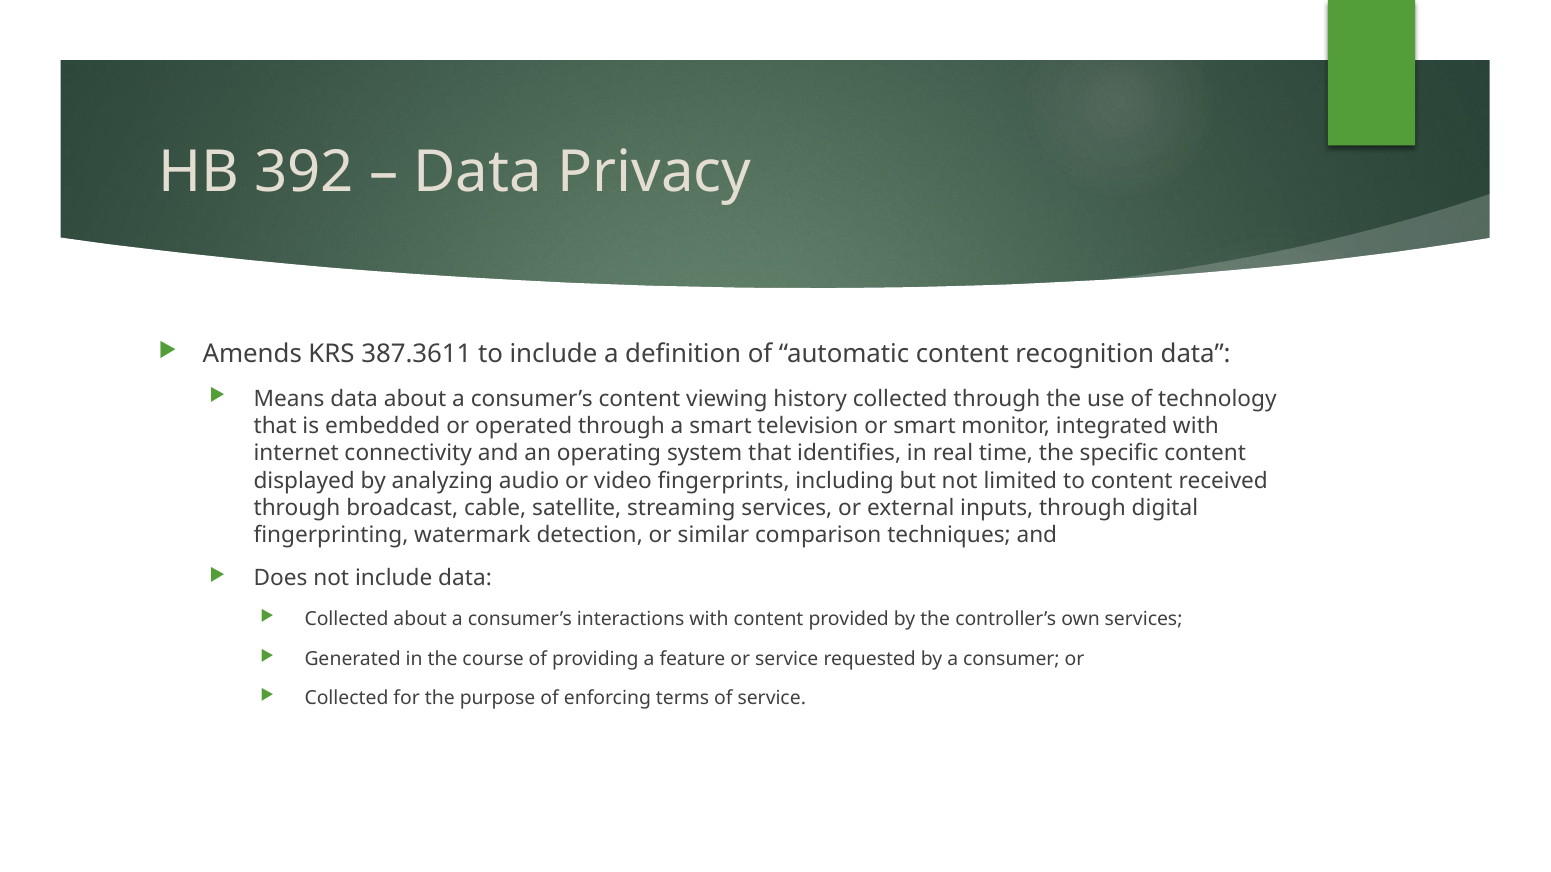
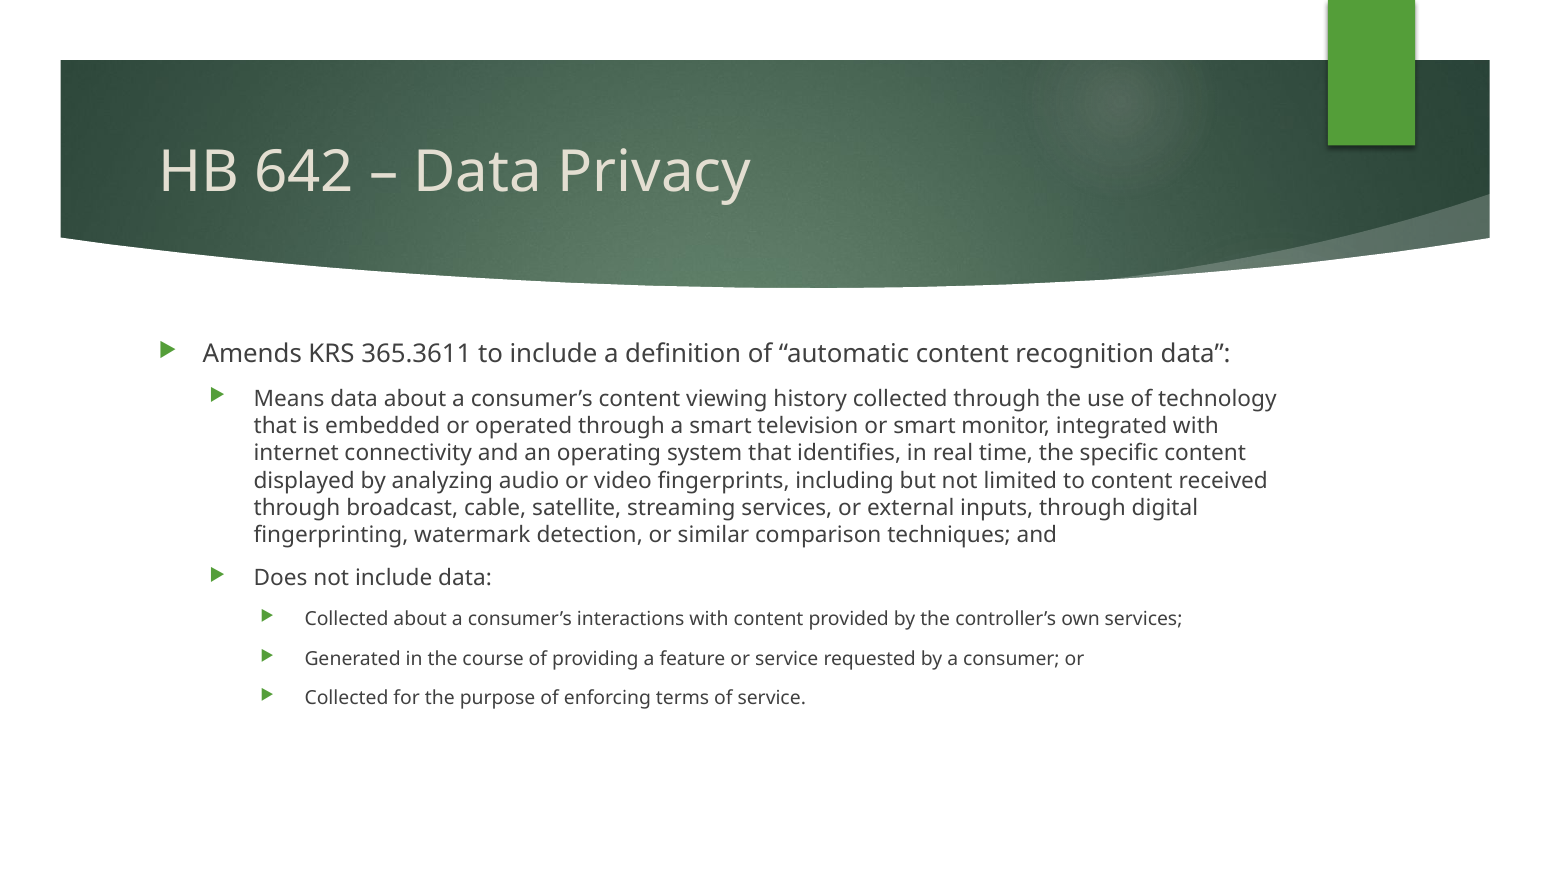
392: 392 -> 642 (304, 173)
387.3611: 387.3611 -> 365.3611 (416, 354)
